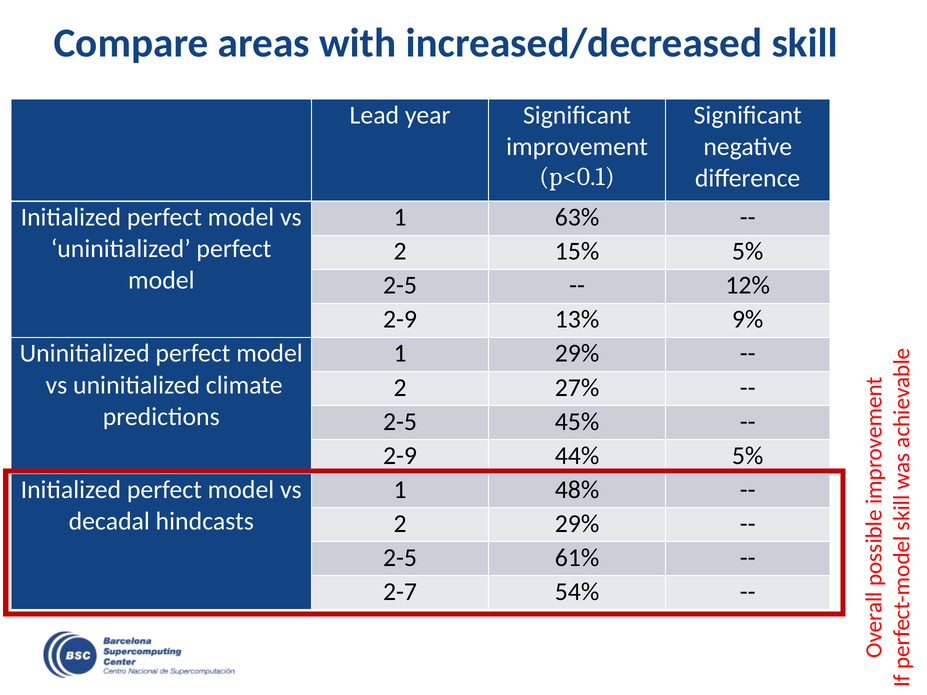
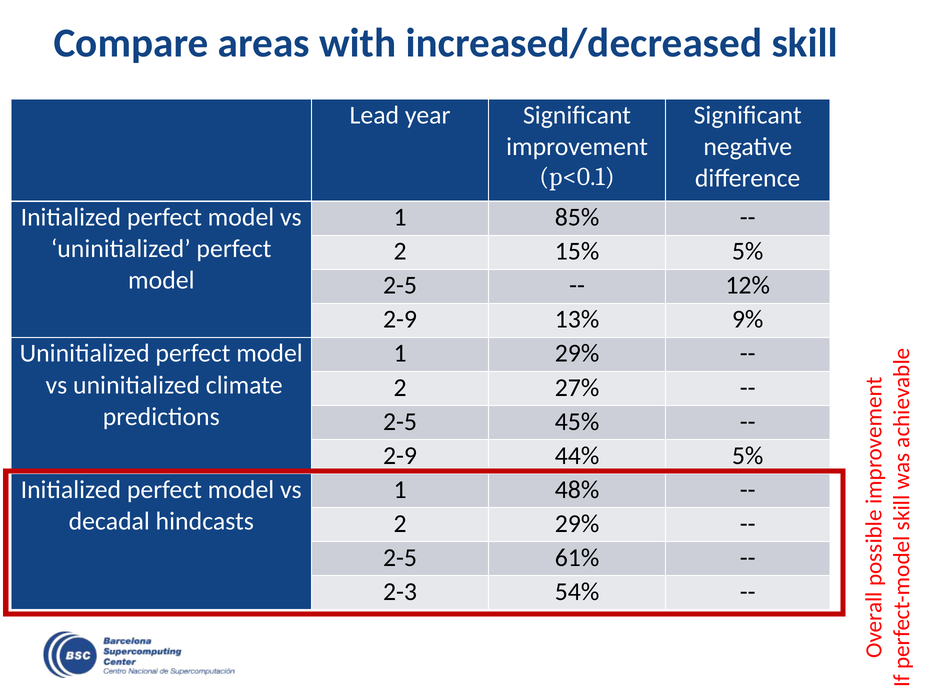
63%: 63% -> 85% (577, 217)
2-7: 2-7 -> 2-3 (400, 592)
